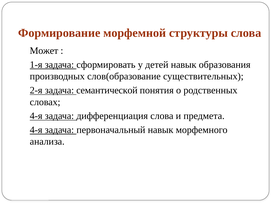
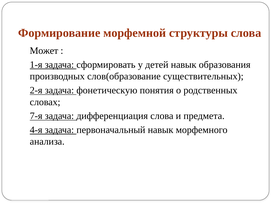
семантической: семантической -> фонетическую (107, 90)
4-я: 4-я -> 7-я (36, 116)
